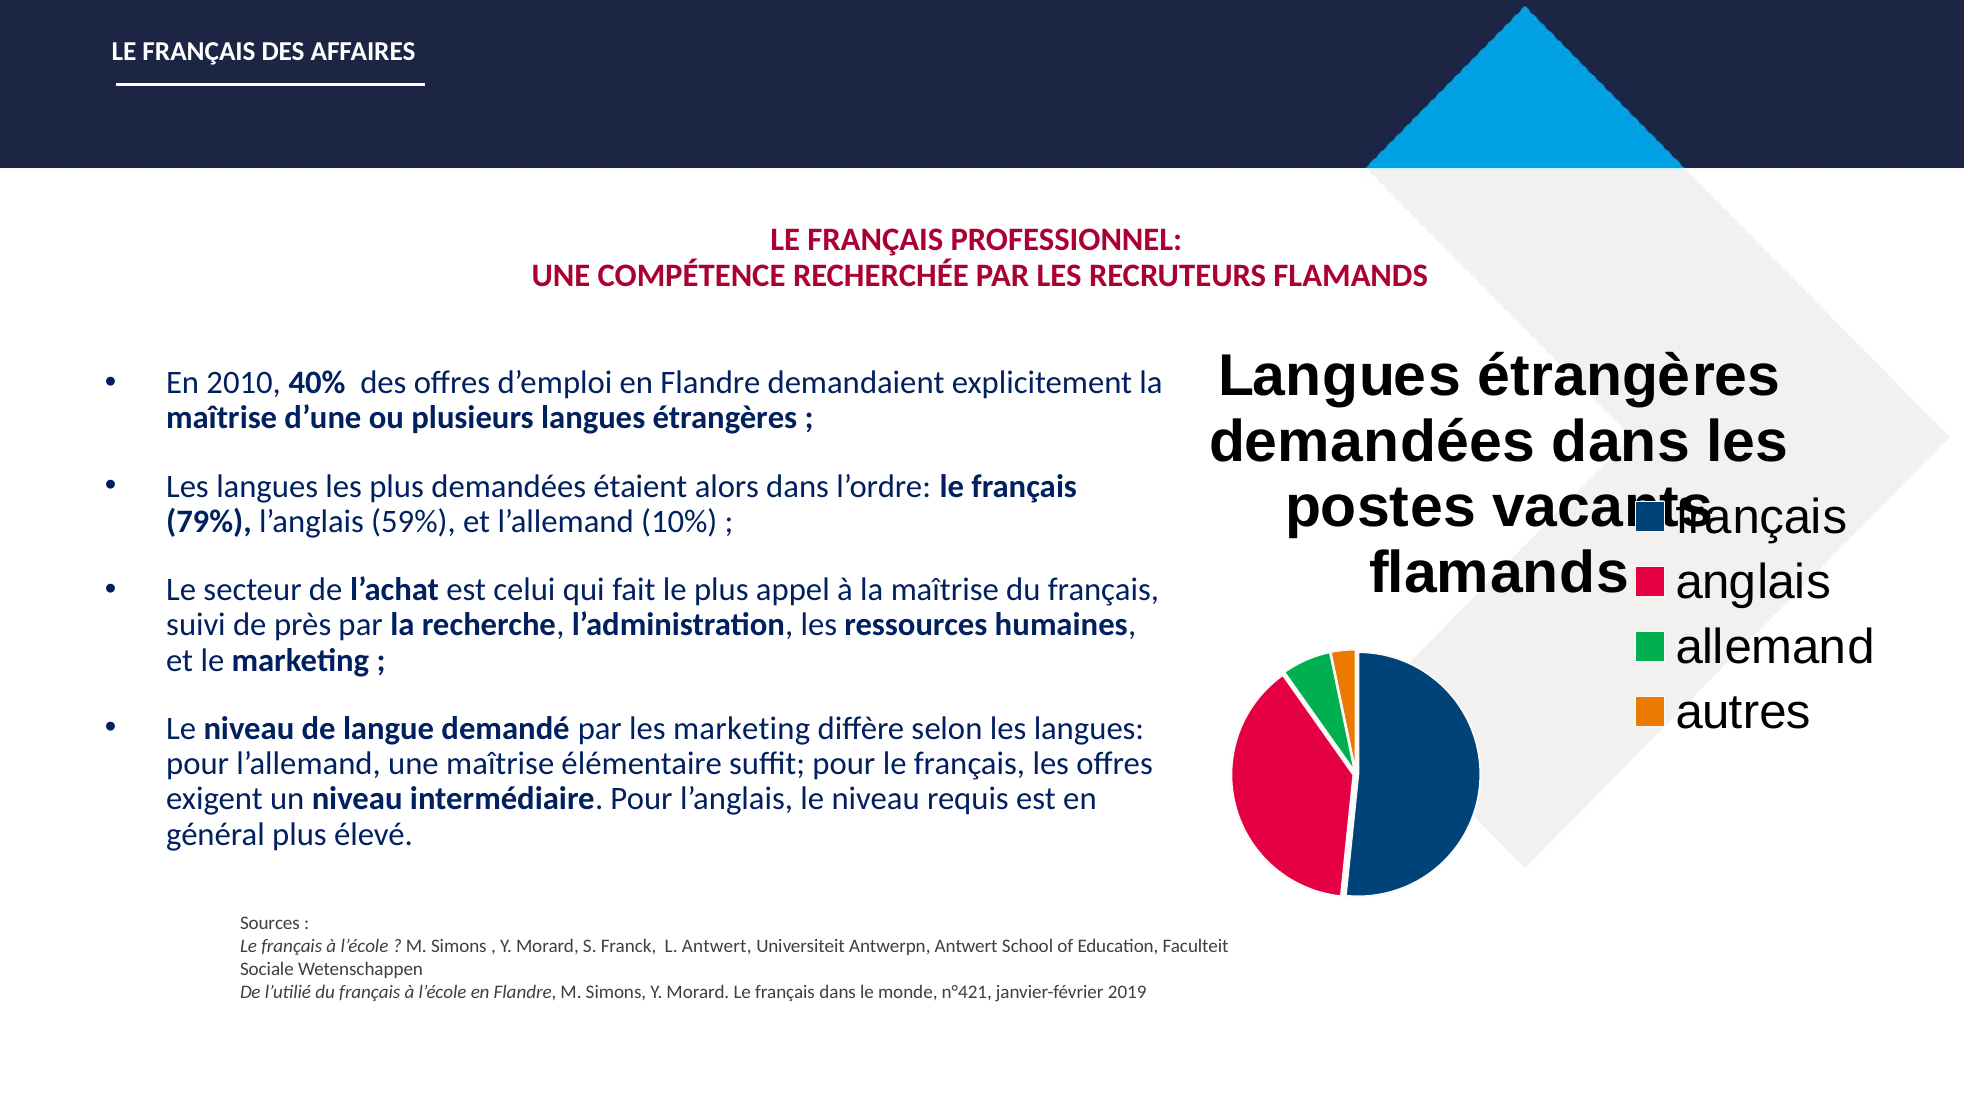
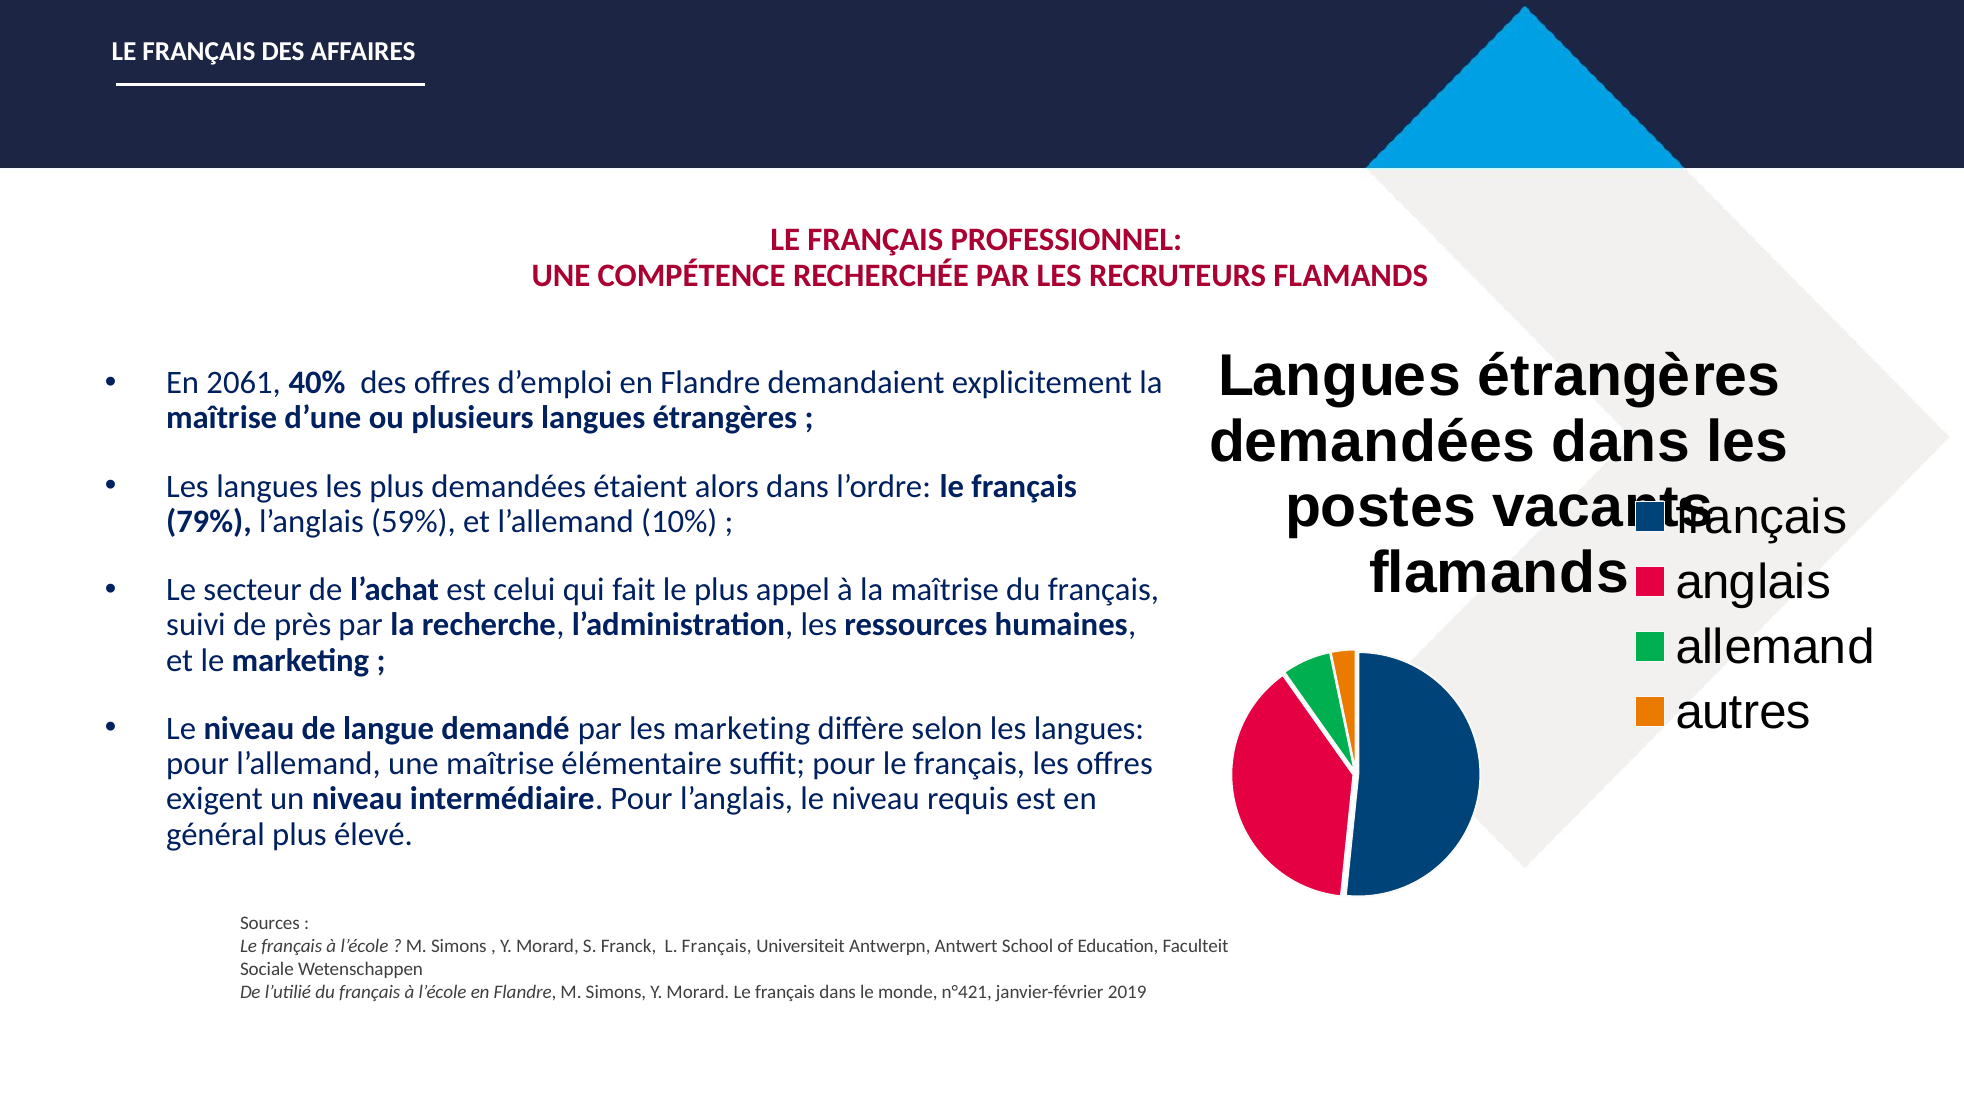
2010: 2010 -> 2061 (244, 383)
L Antwert: Antwert -> Français (717, 946)
